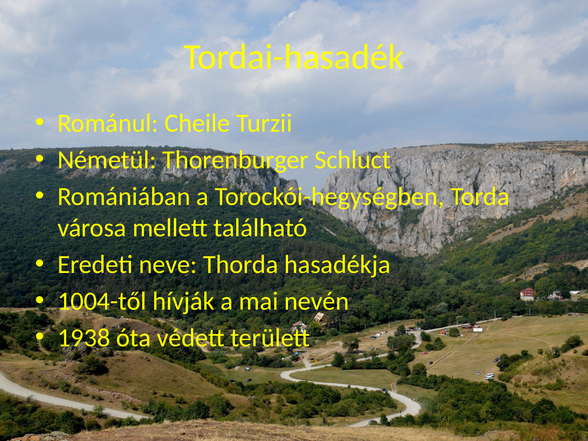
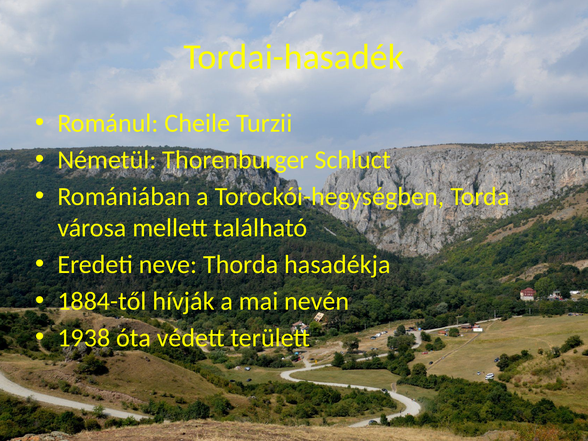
1004-től: 1004-től -> 1884-től (102, 301)
